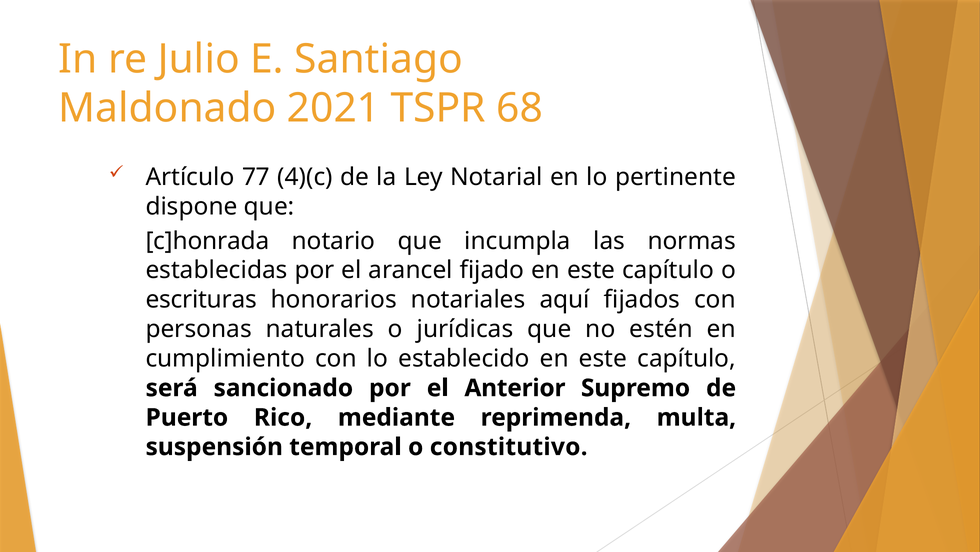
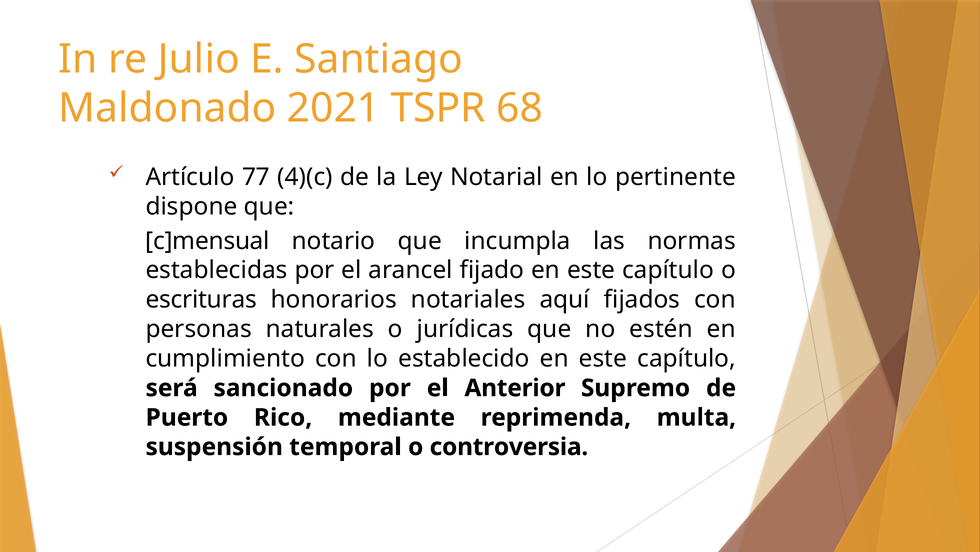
c]honrada: c]honrada -> c]mensual (207, 241)
constitutivo: constitutivo -> controversia (509, 446)
